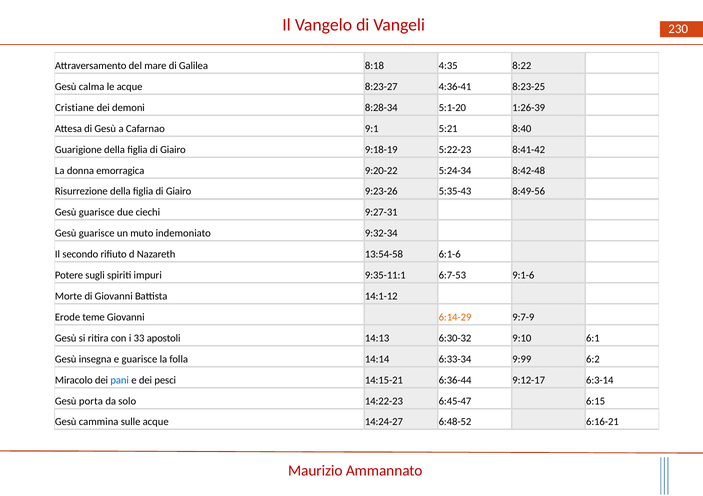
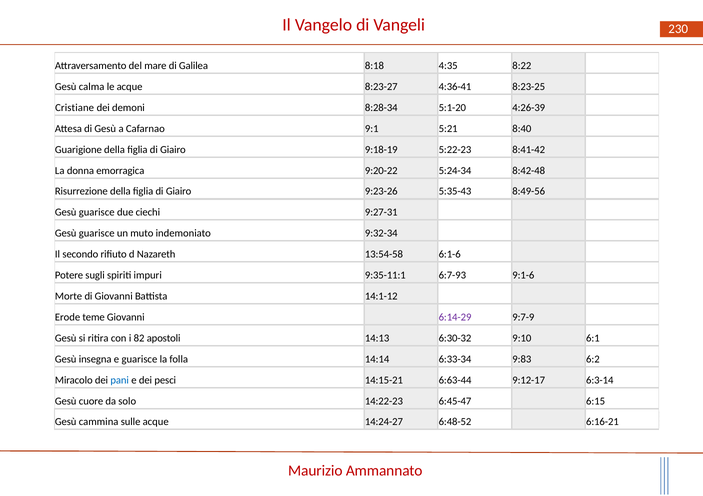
1:26-39: 1:26-39 -> 4:26-39 (529, 108)
6:7-53: 6:7-53 -> 6:7-93 (452, 275)
6:14-29 colour: orange -> purple (455, 317)
33: 33 -> 82 (139, 338)
9:99: 9:99 -> 9:83 (522, 359)
6:36-44: 6:36-44 -> 6:63-44 (455, 380)
porta: porta -> cuore (91, 401)
